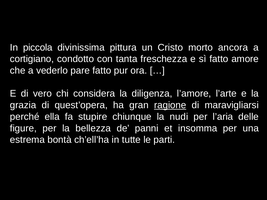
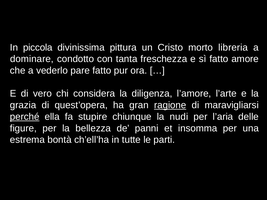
ancora: ancora -> libreria (233, 47)
cortigiano: cortigiano -> dominare (32, 59)
perché underline: none -> present (25, 117)
